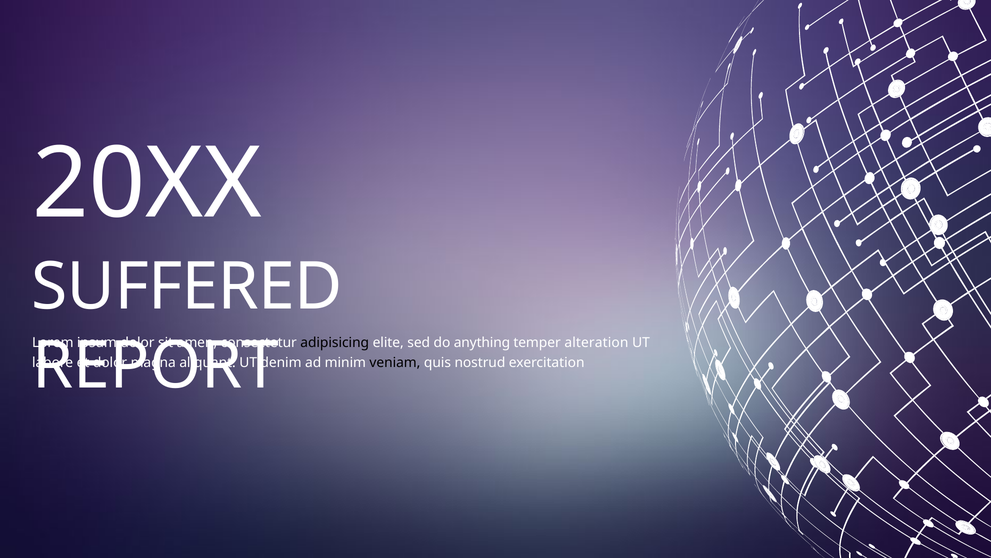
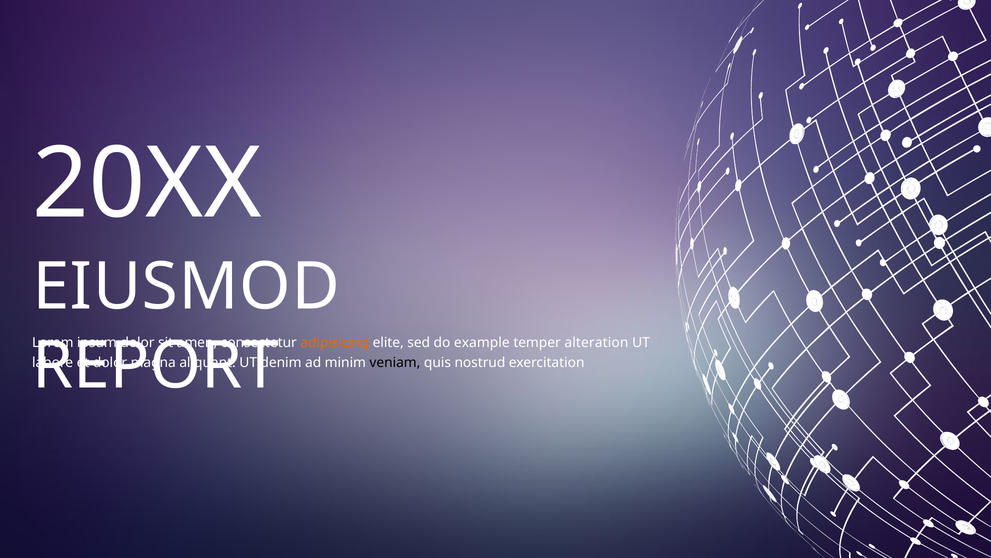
SUFFERED: SUFFERED -> EIUSMOD (186, 287)
adipisicing colour: black -> orange (335, 343)
anything: anything -> example (482, 343)
